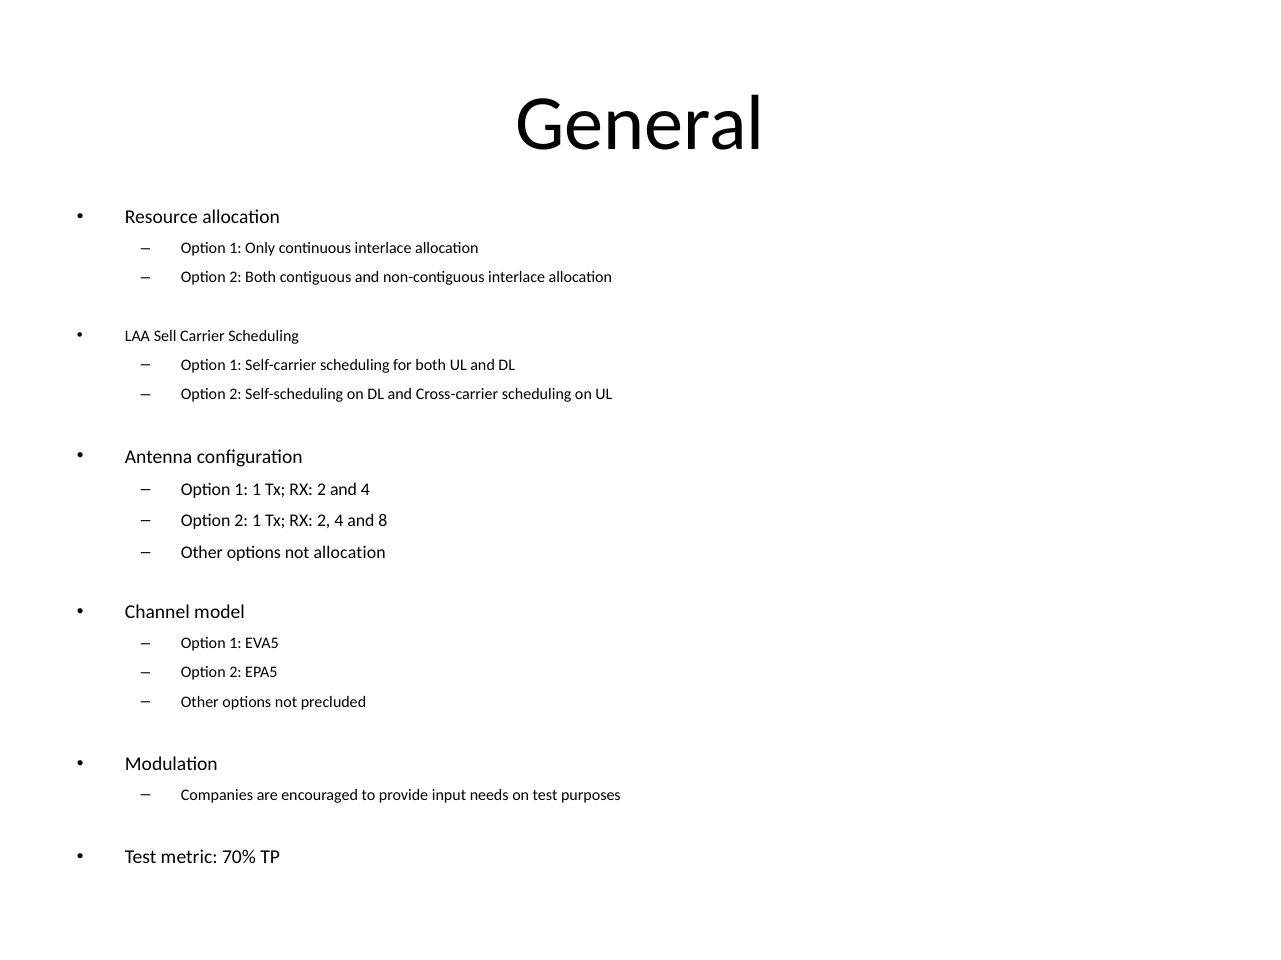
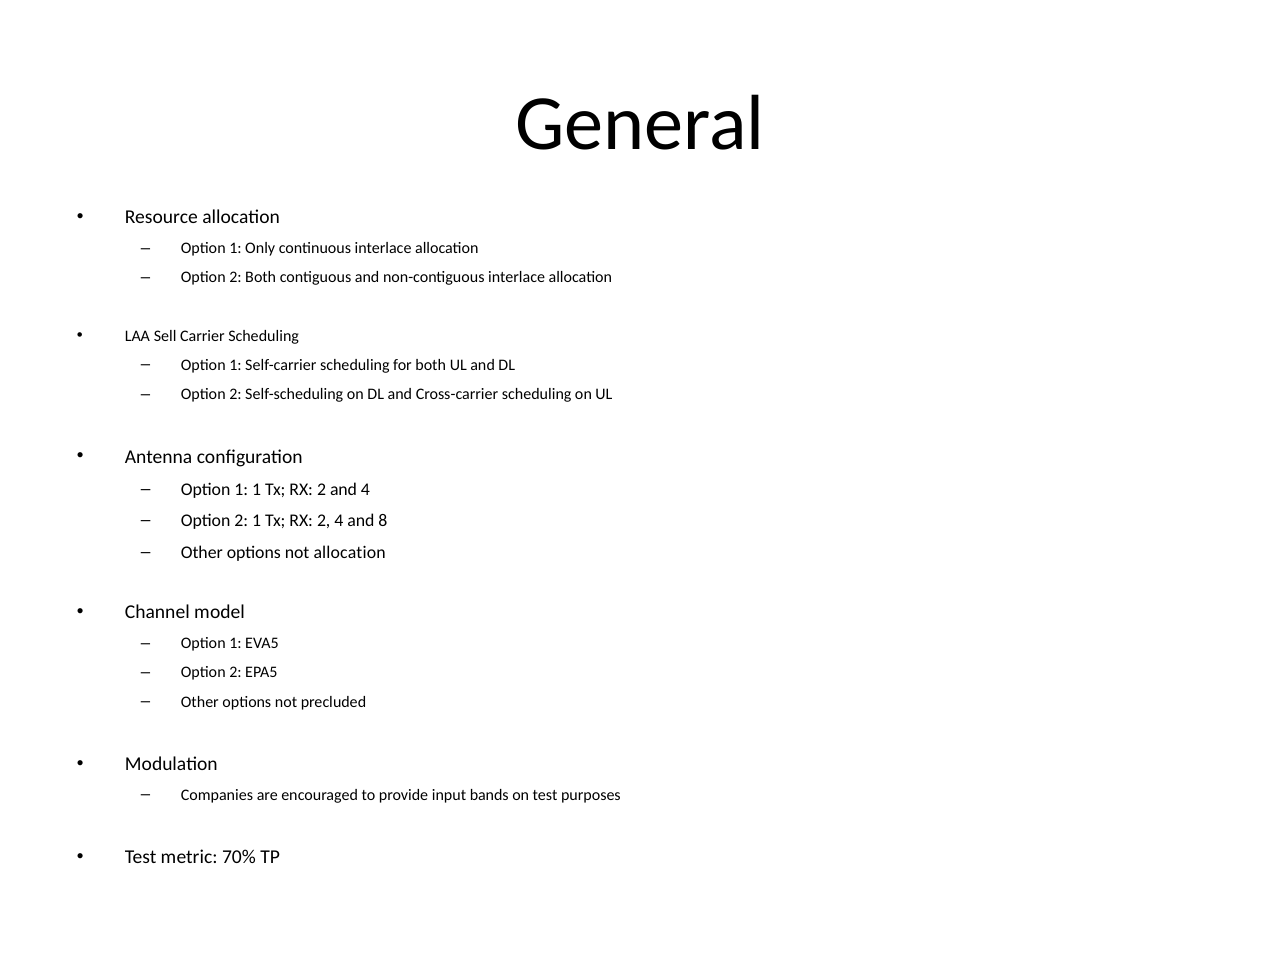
needs: needs -> bands (489, 796)
